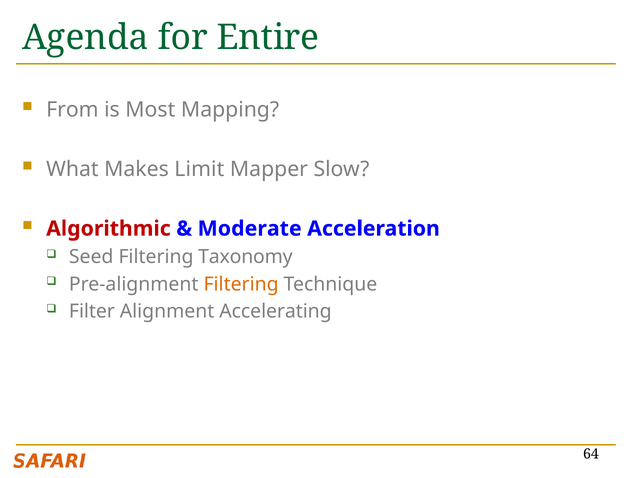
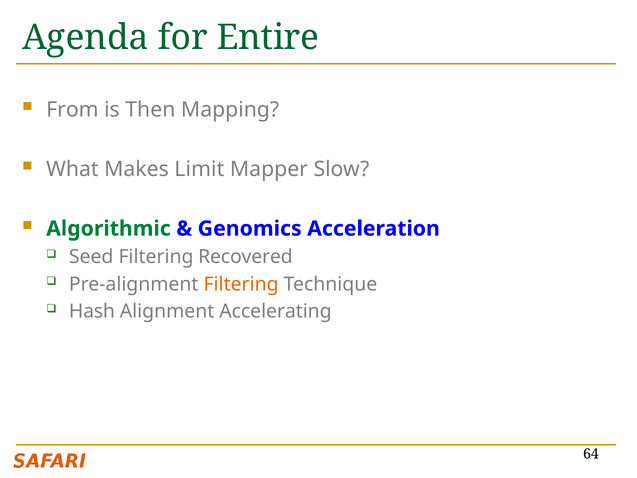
Most: Most -> Then (150, 110)
Algorithmic colour: red -> green (108, 229)
Moderate: Moderate -> Genomics (250, 229)
Taxonomy: Taxonomy -> Recovered (245, 257)
Filter: Filter -> Hash (92, 311)
